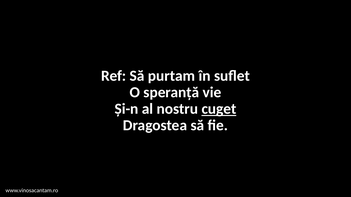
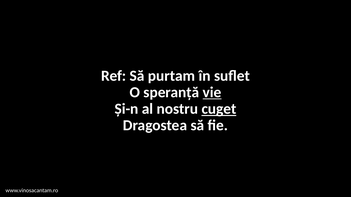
vie underline: none -> present (212, 93)
